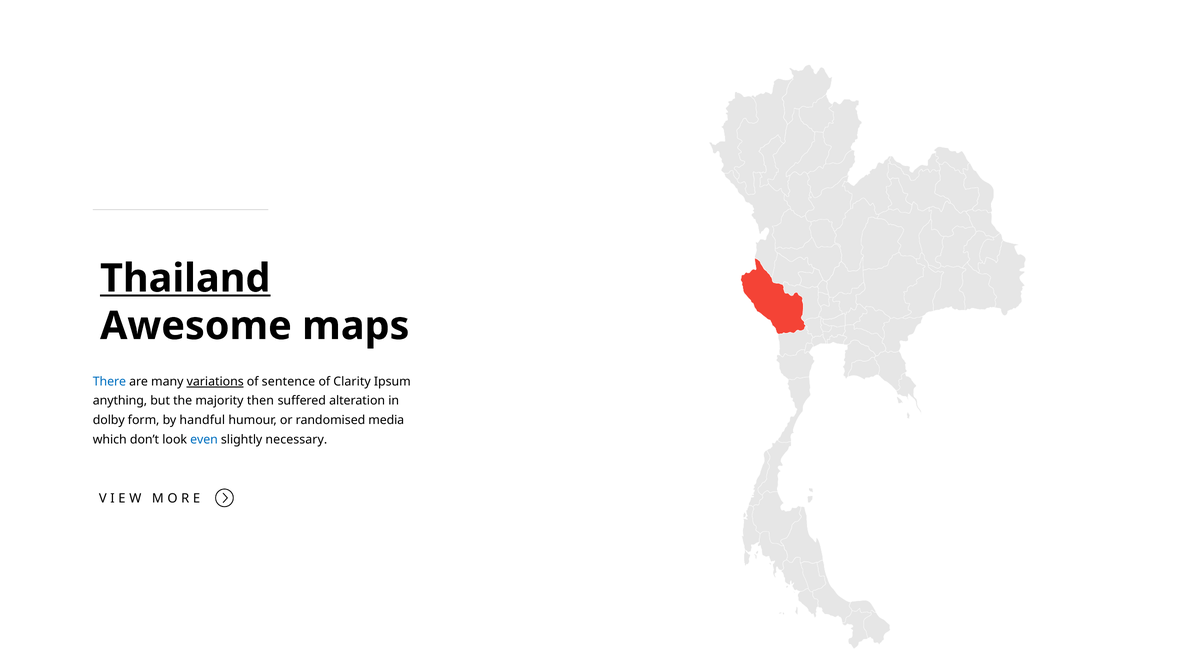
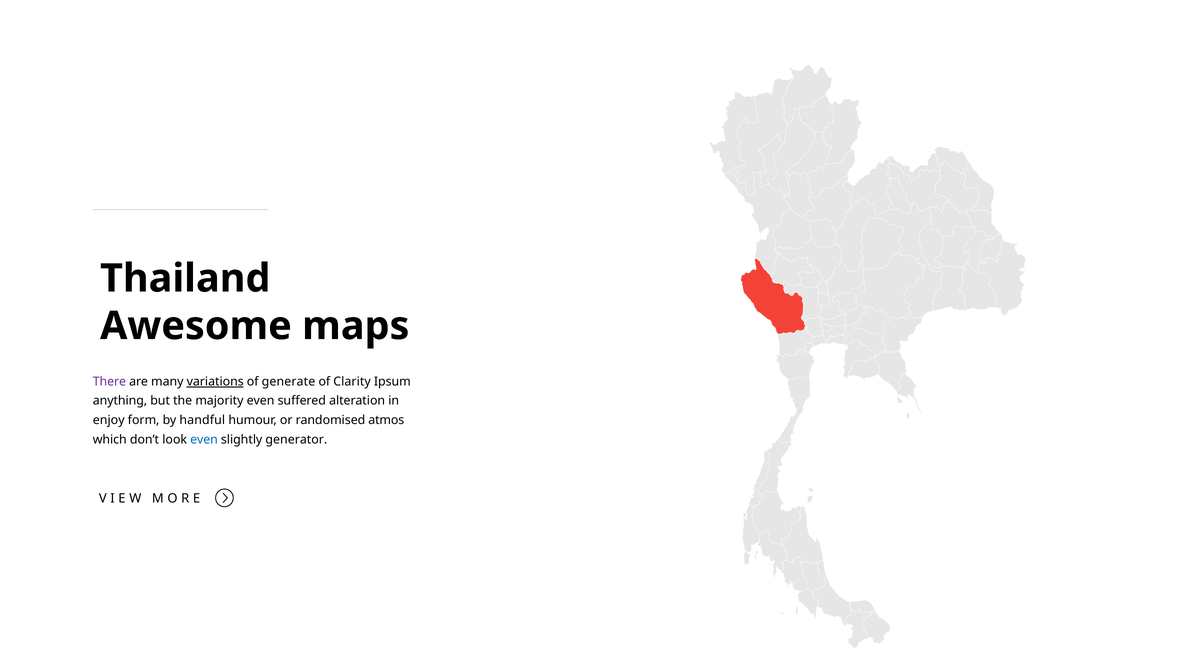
Thailand underline: present -> none (185, 279)
There colour: blue -> purple (109, 382)
sentence: sentence -> generate (288, 382)
majority then: then -> even (261, 401)
dolby: dolby -> enjoy (109, 420)
media: media -> atmos (386, 420)
necessary: necessary -> generator (296, 440)
